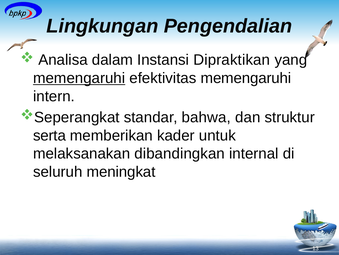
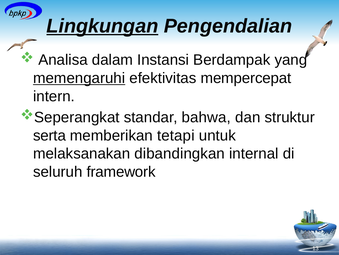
Lingkungan underline: none -> present (102, 26)
Dipraktikan: Dipraktikan -> Berdampak (232, 60)
efektivitas memengaruhi: memengaruhi -> mempercepat (246, 78)
kader: kader -> tetapi (176, 135)
meningkat: meningkat -> framework (121, 171)
